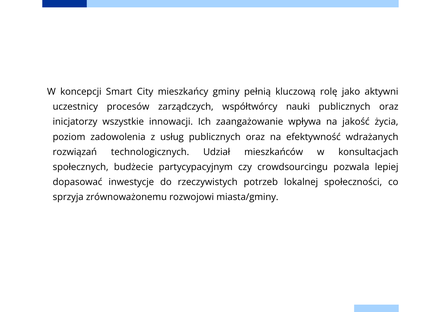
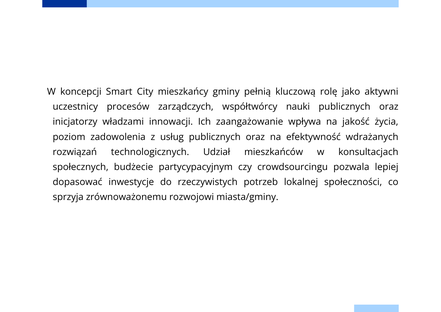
wszystkie: wszystkie -> władzami (123, 122)
